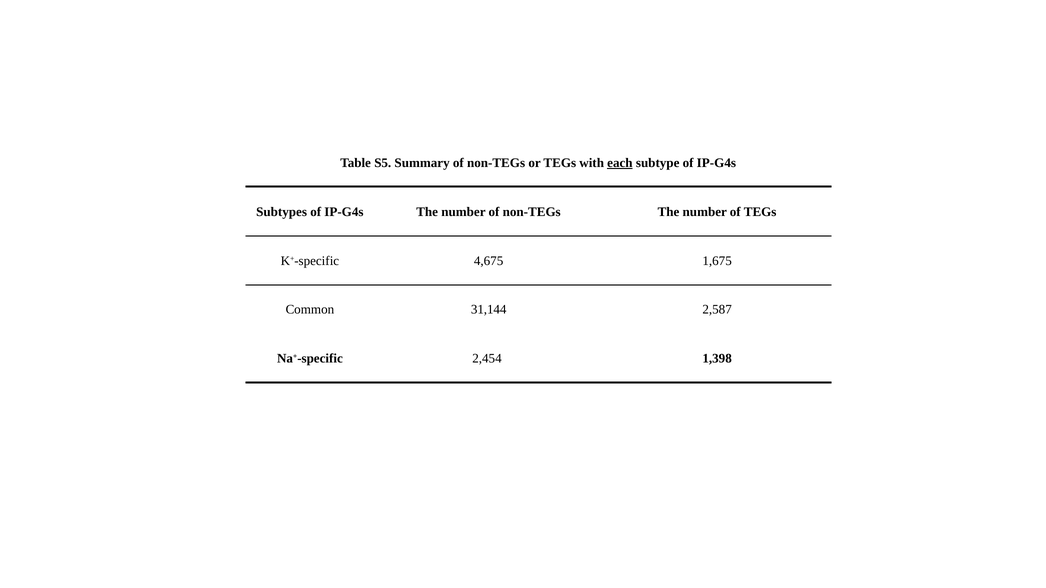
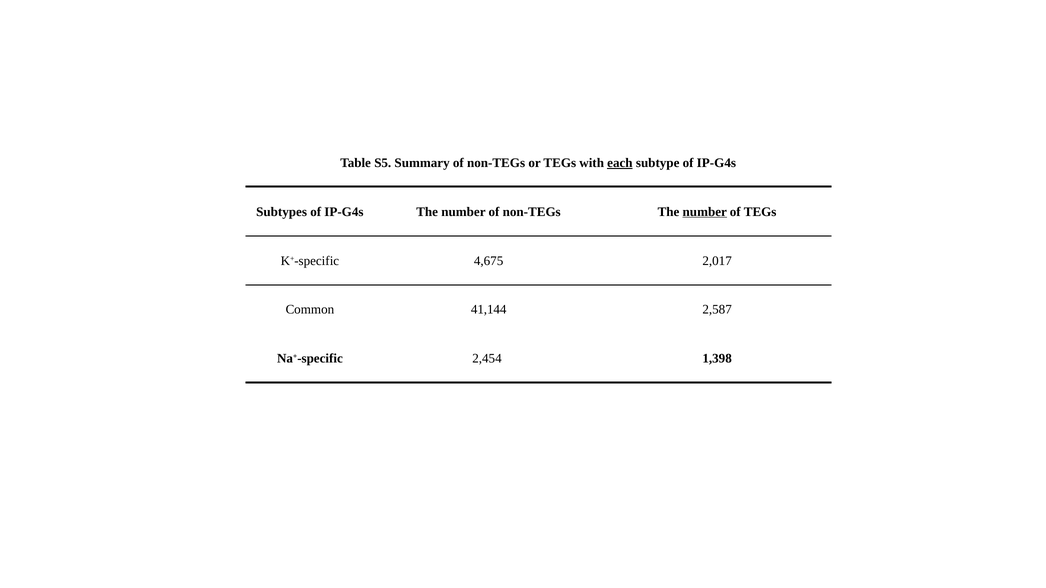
number underline: none -> present (705, 212)
1,675: 1,675 -> 2,017 (717, 261)
31,144: 31,144 -> 41,144 (489, 310)
